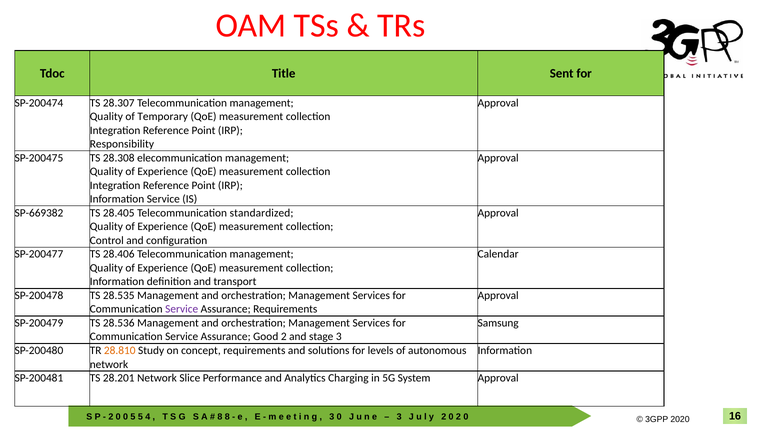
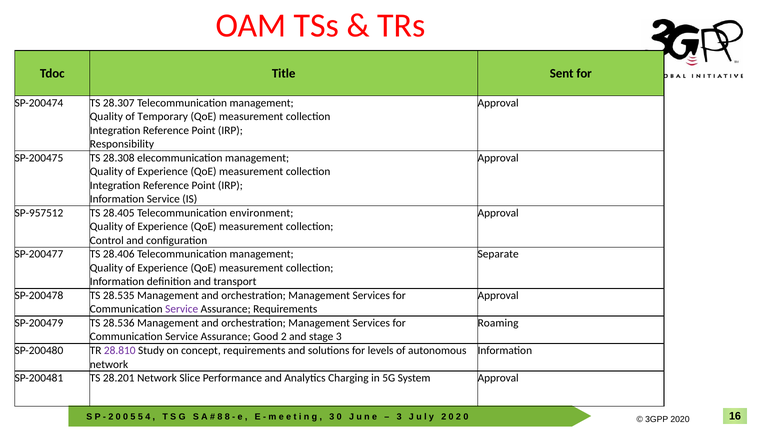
SP-669382: SP-669382 -> SP-957512 (39, 213)
standardized: standardized -> environment (262, 213)
Calendar: Calendar -> Separate (498, 254)
Samsung: Samsung -> Roaming (498, 323)
28.810 colour: orange -> purple (120, 350)
